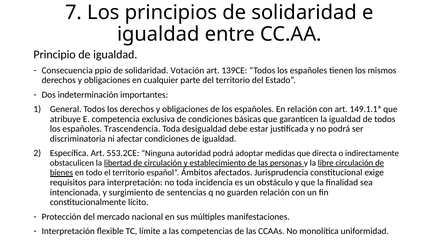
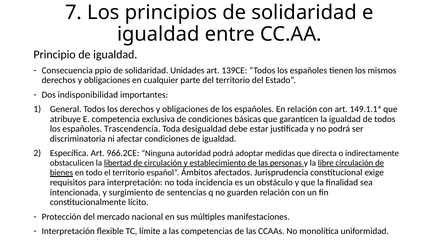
Votación: Votación -> Unidades (187, 70)
indeterminación: indeterminación -> indisponibilidad (88, 95)
553.2CE: 553.2CE -> 966.2CE (123, 153)
